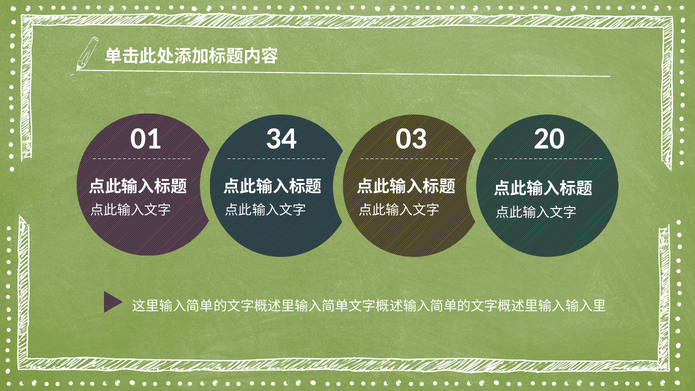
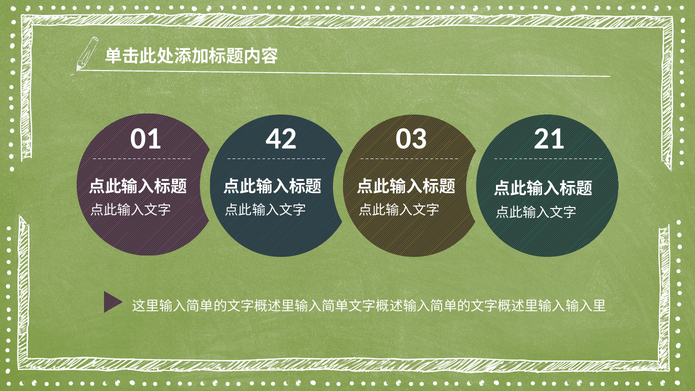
34: 34 -> 42 (281, 138)
20: 20 -> 21 (549, 138)
